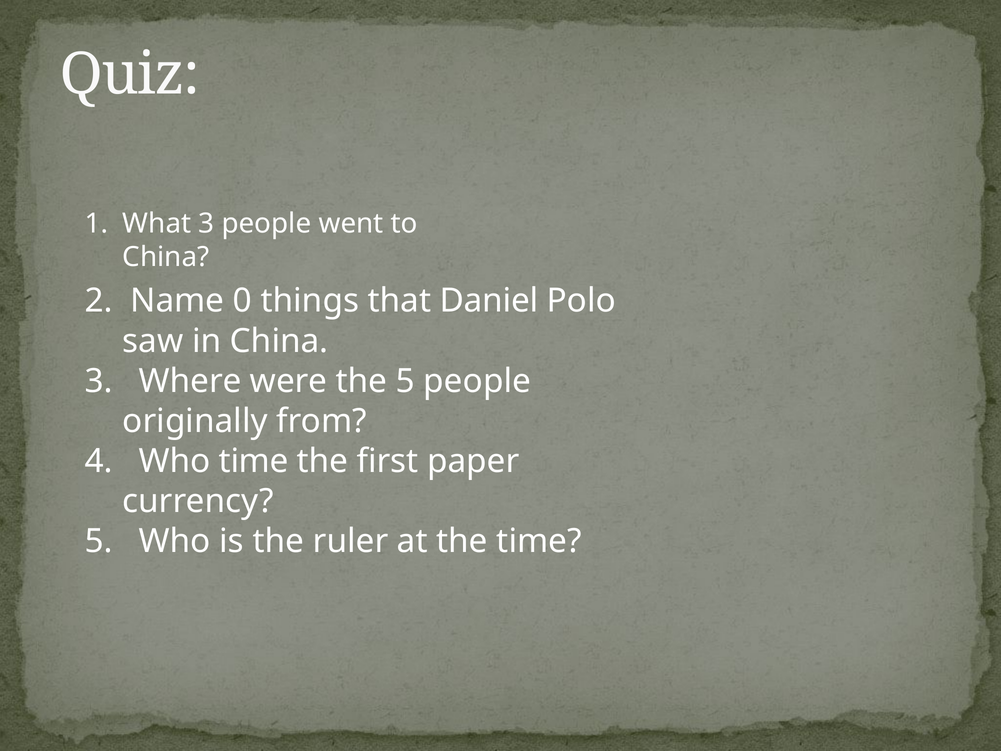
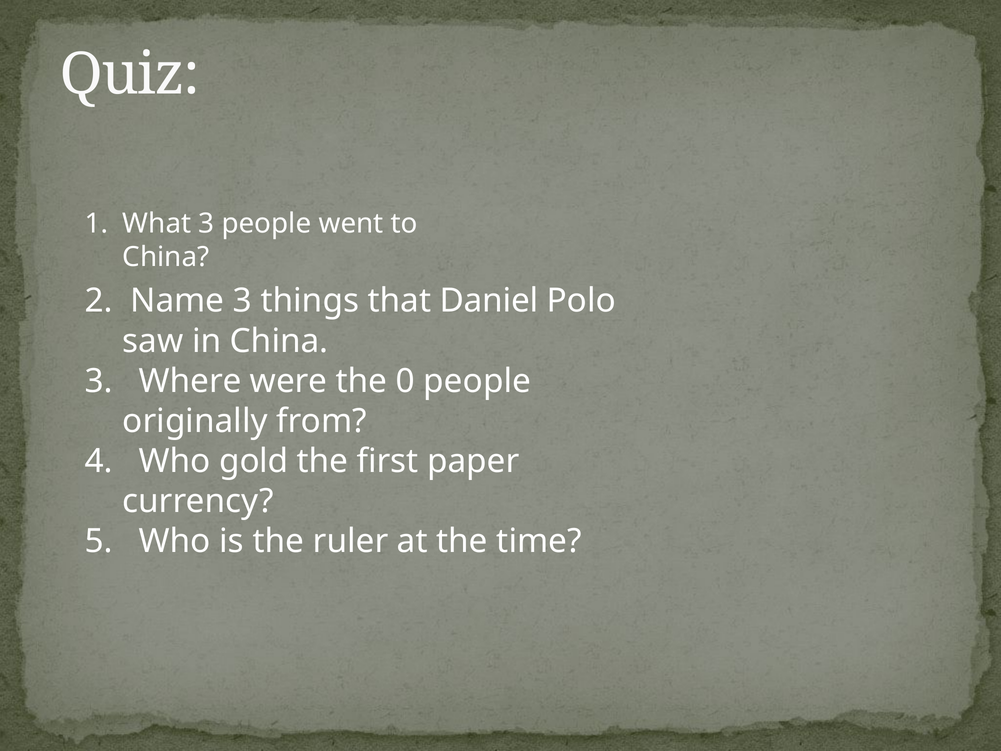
Name 0: 0 -> 3 (243, 301)
the 5: 5 -> 0 (405, 381)
Who time: time -> gold (254, 461)
